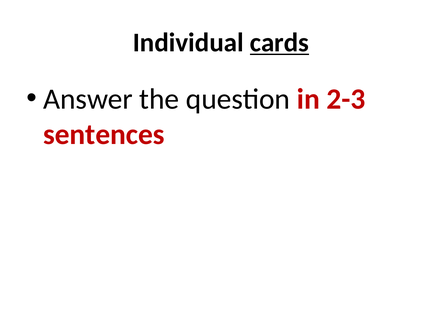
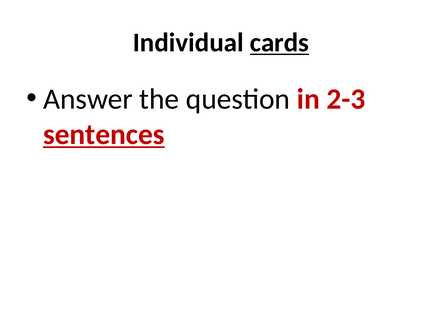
sentences underline: none -> present (104, 135)
